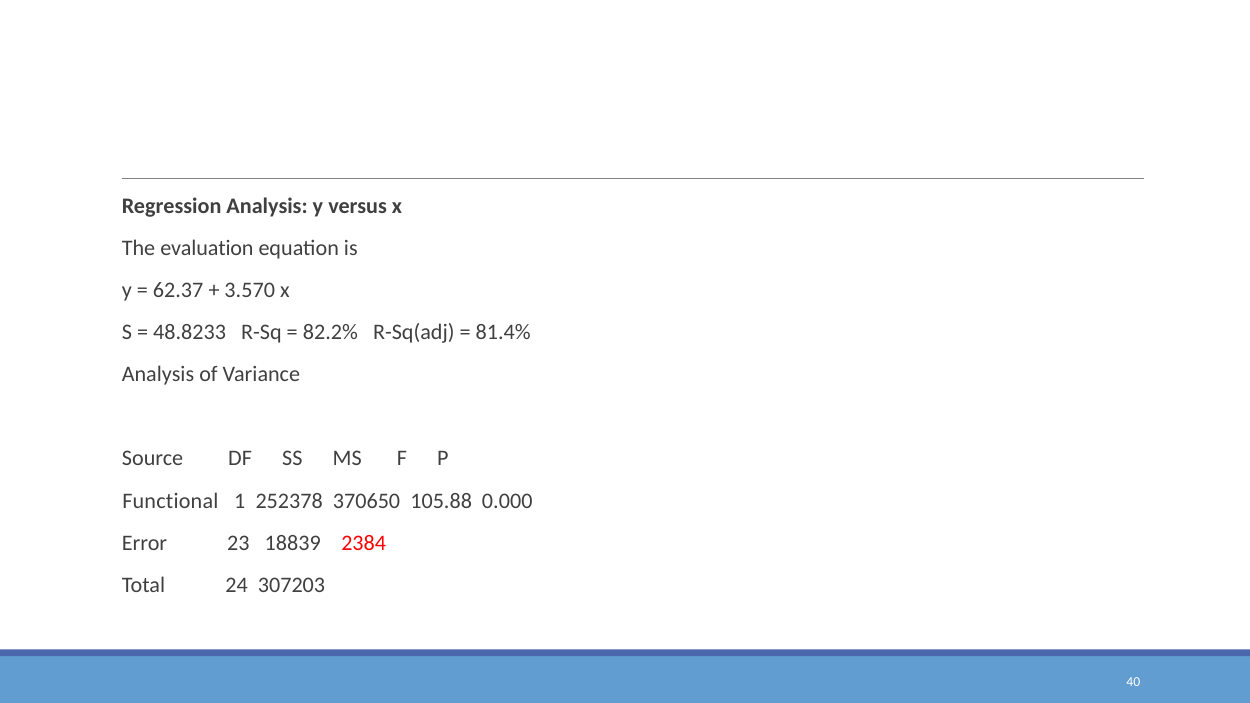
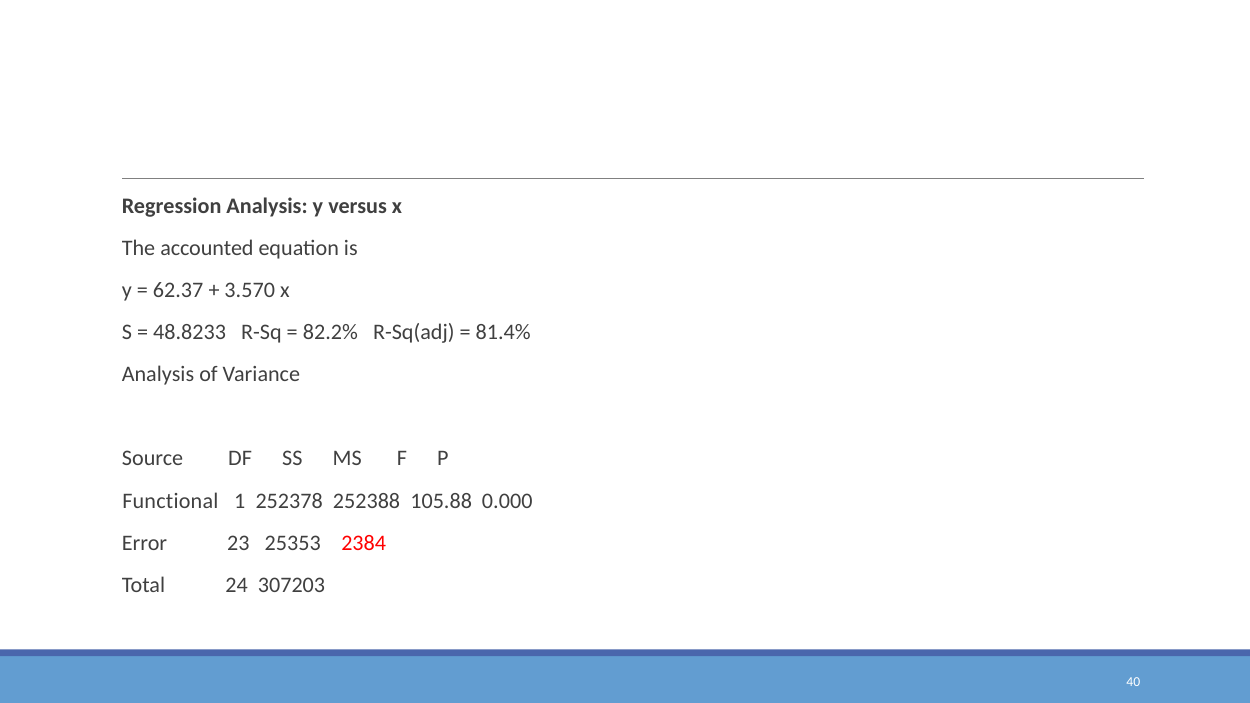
evaluation: evaluation -> accounted (207, 248)
370650: 370650 -> 252388 (367, 501)
18839: 18839 -> 25353 (293, 543)
